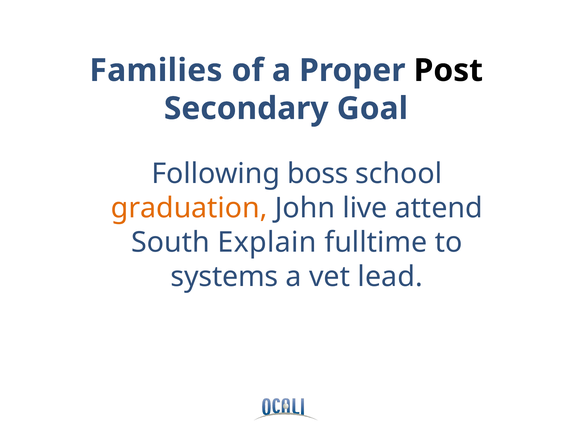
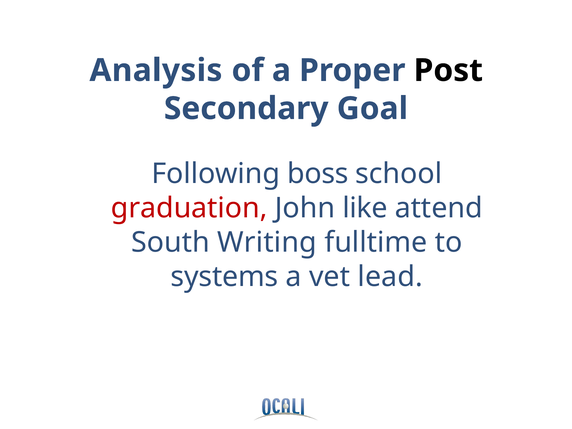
Families: Families -> Analysis (156, 70)
graduation colour: orange -> red (189, 208)
live: live -> like (365, 208)
Explain: Explain -> Writing (267, 242)
